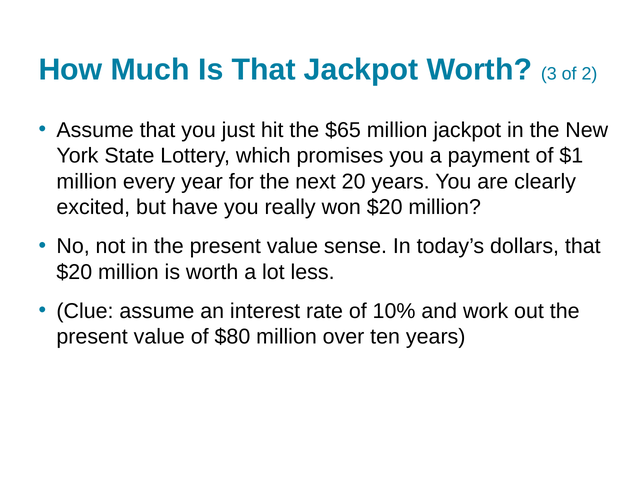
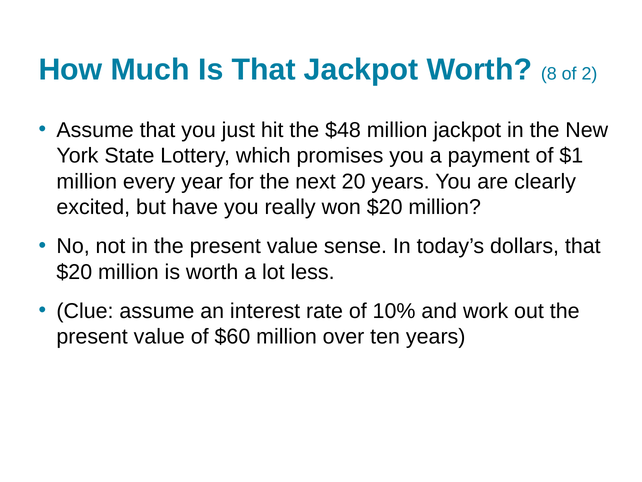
3: 3 -> 8 (549, 74)
$65: $65 -> $48 (343, 130)
$80: $80 -> $60 (232, 336)
